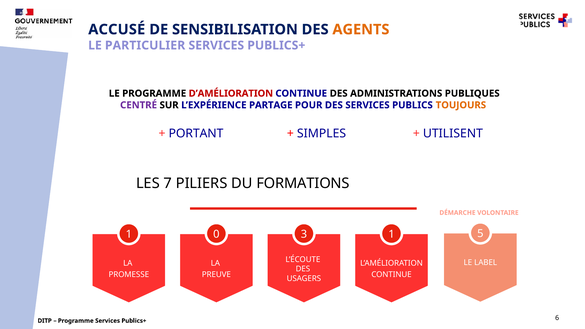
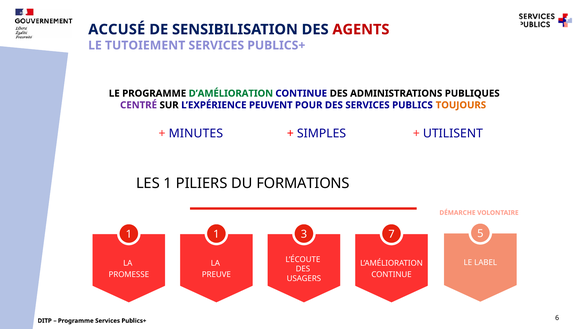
AGENTS colour: orange -> red (361, 29)
PARTICULIER: PARTICULIER -> TUTOIEMENT (145, 45)
D’AMÉLIORATION colour: red -> green (231, 93)
PARTAGE: PARTAGE -> PEUVENT (271, 105)
PORTANT: PORTANT -> MINUTES (196, 134)
LES 7: 7 -> 1 (168, 183)
1 0: 0 -> 1 (216, 234)
3 1: 1 -> 7 (391, 234)
